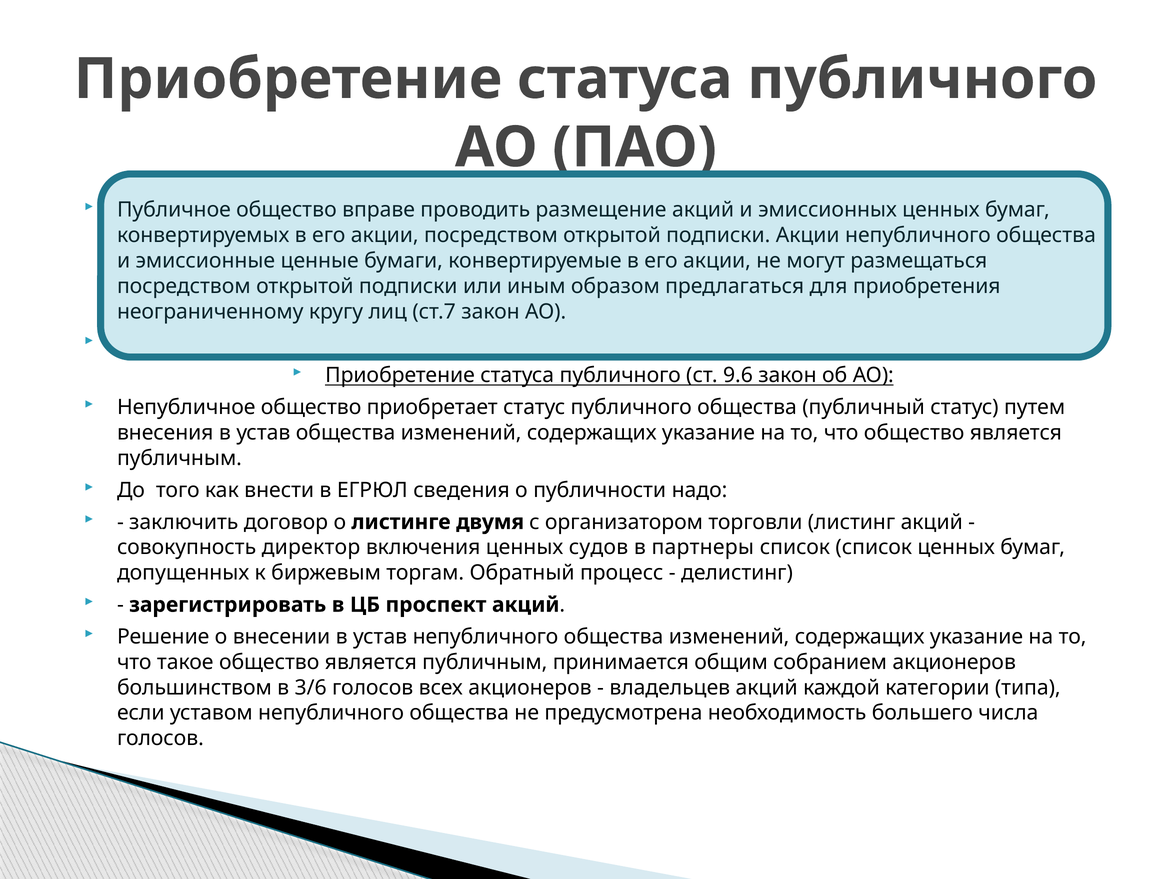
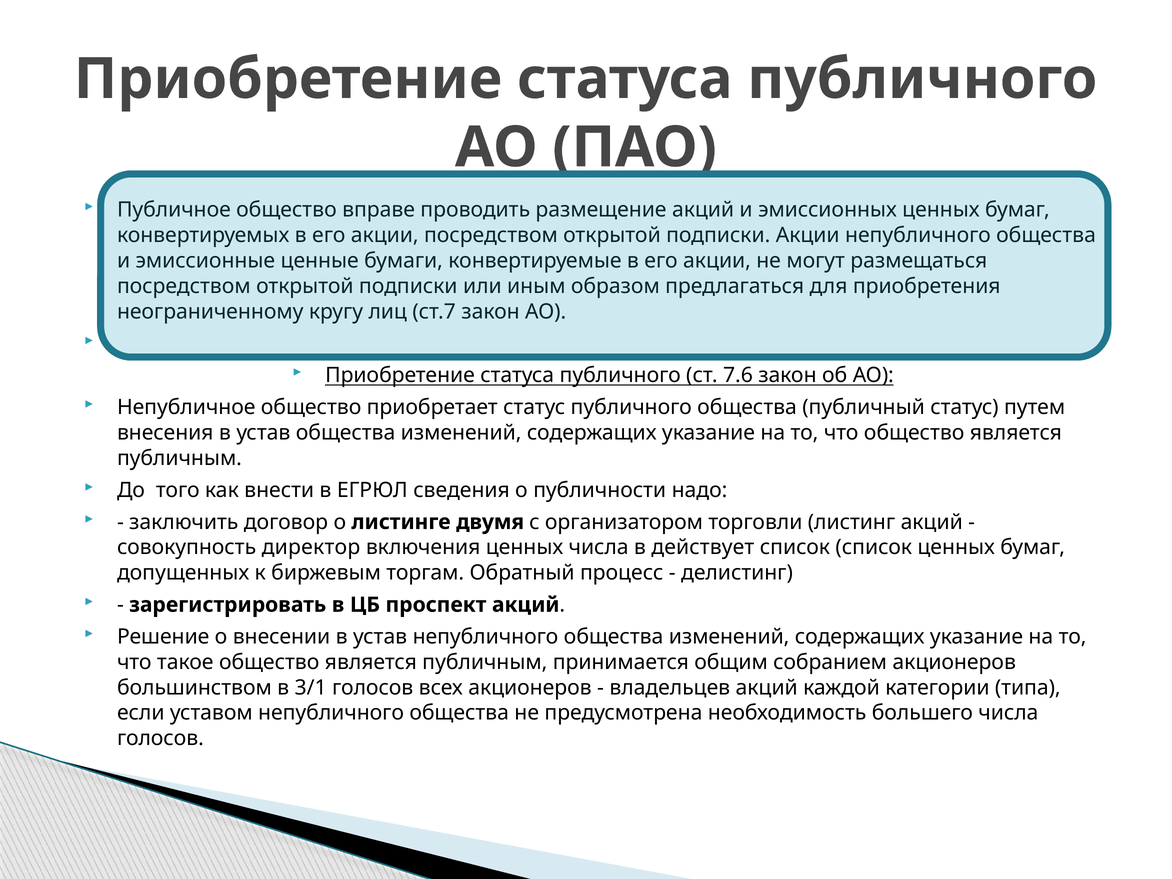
9.6: 9.6 -> 7.6 (738, 375)
ценных судов: судов -> числа (599, 547)
партнеры: партнеры -> действует (703, 547)
3/6: 3/6 -> 3/1 (311, 688)
